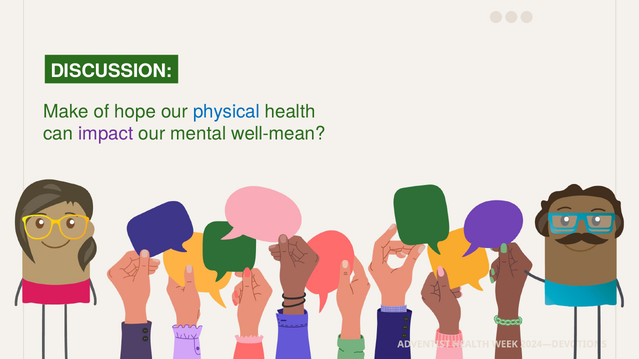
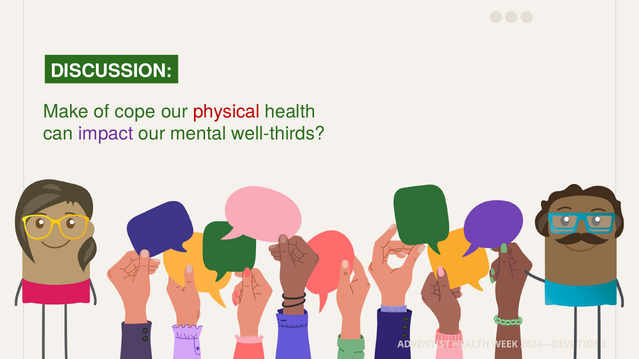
hope: hope -> cope (135, 112)
physical colour: blue -> red (226, 112)
well-mean: well-mean -> well-thirds (278, 134)
